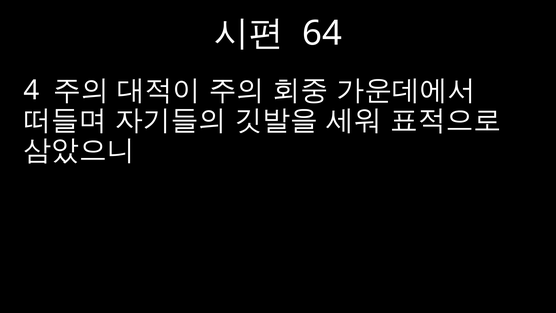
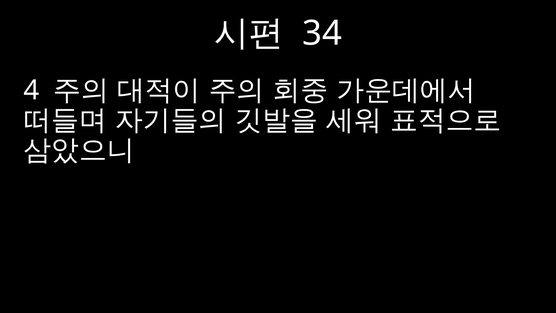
64: 64 -> 34 (322, 33)
